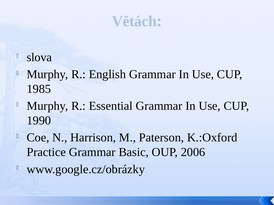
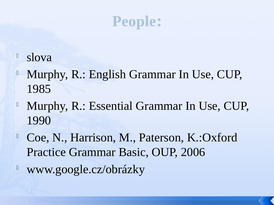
Větách: Větách -> People (134, 21)
